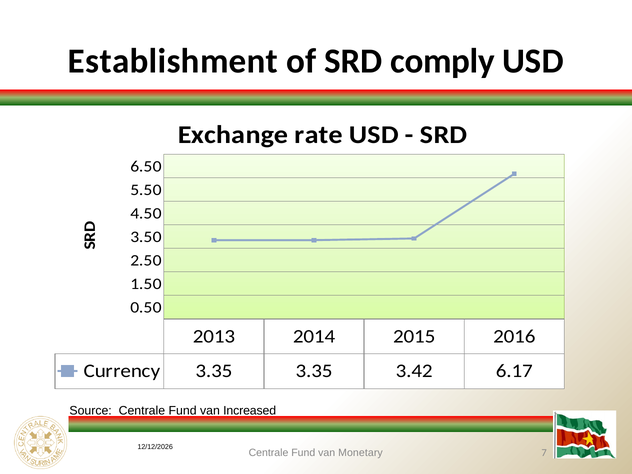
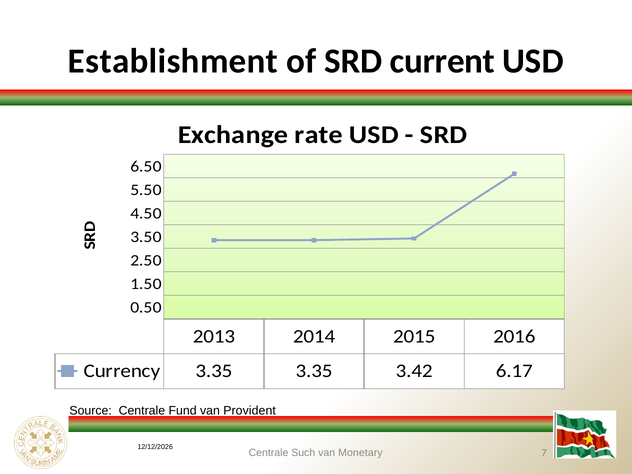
comply: comply -> current (442, 61)
Increased: Increased -> Provident (250, 411)
Fund: Fund -> Such (303, 453)
